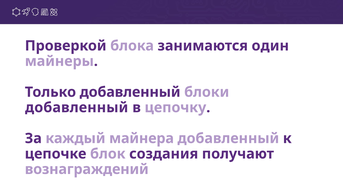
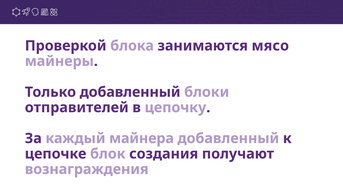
один: один -> мясо (270, 46)
добавленный: добавленный -> отправителей (77, 107)
вознаграждений: вознаграждений -> вознаграждения (87, 169)
